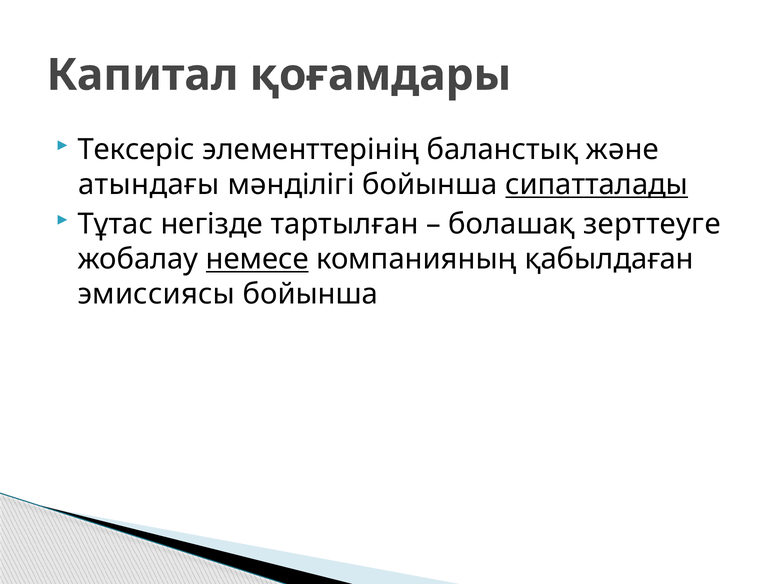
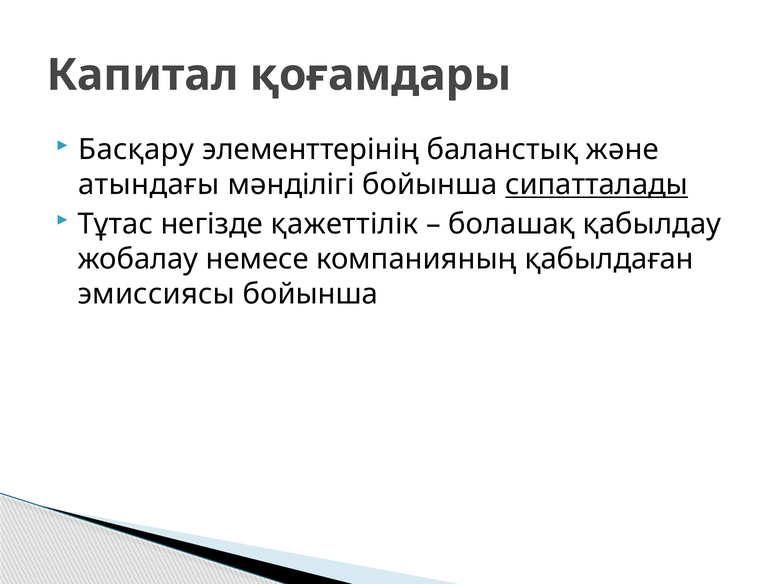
Тексеріс: Тексеріс -> Басқару (136, 150)
тартылған: тартылған -> қажеттілік (345, 224)
зерттеуге: зерттеуге -> қабылдау (652, 224)
немесе underline: present -> none (257, 259)
